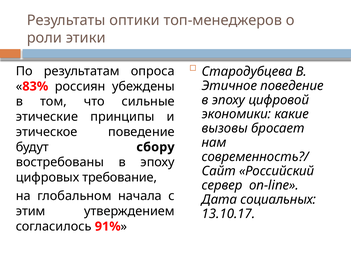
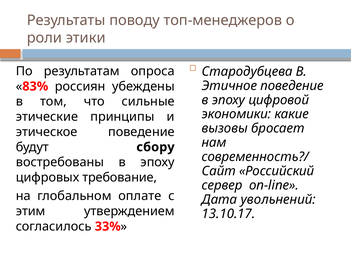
оптики: оптики -> поводу (135, 20)
начала: начала -> оплате (140, 196)
социальных: социальных -> увольнений (278, 200)
91%: 91% -> 33% (108, 227)
